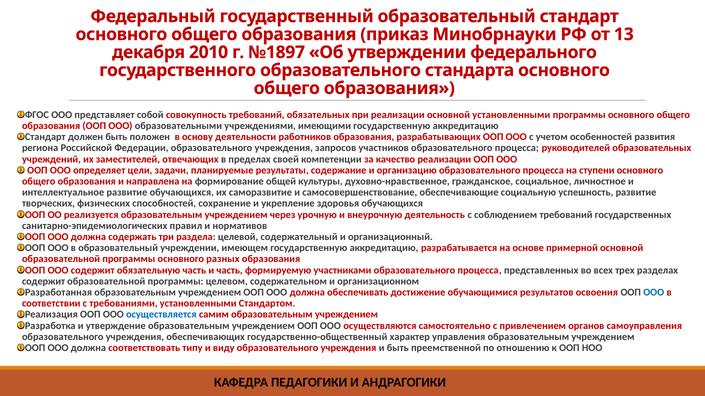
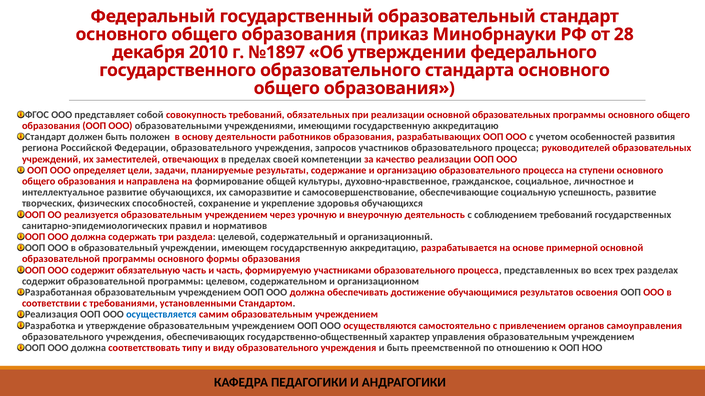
13: 13 -> 28 (624, 34)
основной установленными: установленными -> образовательных (511, 115)
разных: разных -> формы (223, 259)
ООО colour: blue -> red (654, 293)
